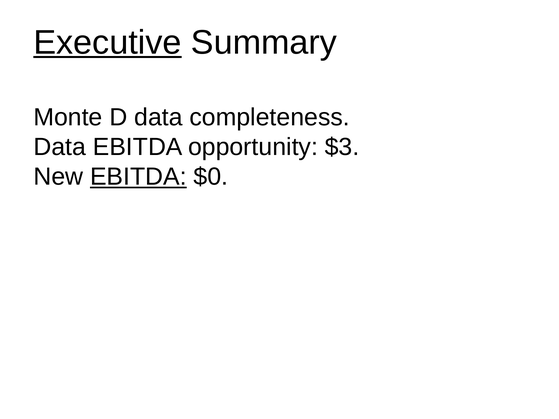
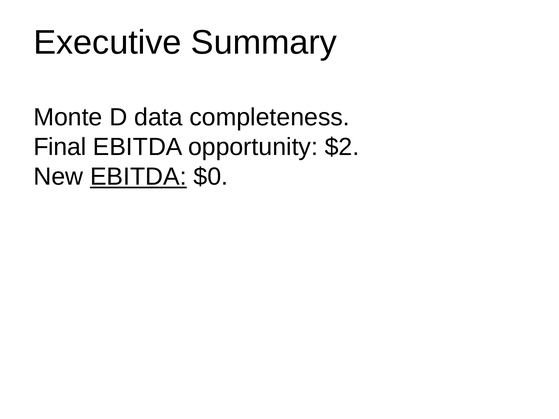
Executive underline: present -> none (107, 42)
Data: Data -> Final (60, 147)
$3: $3 -> $2 (342, 147)
